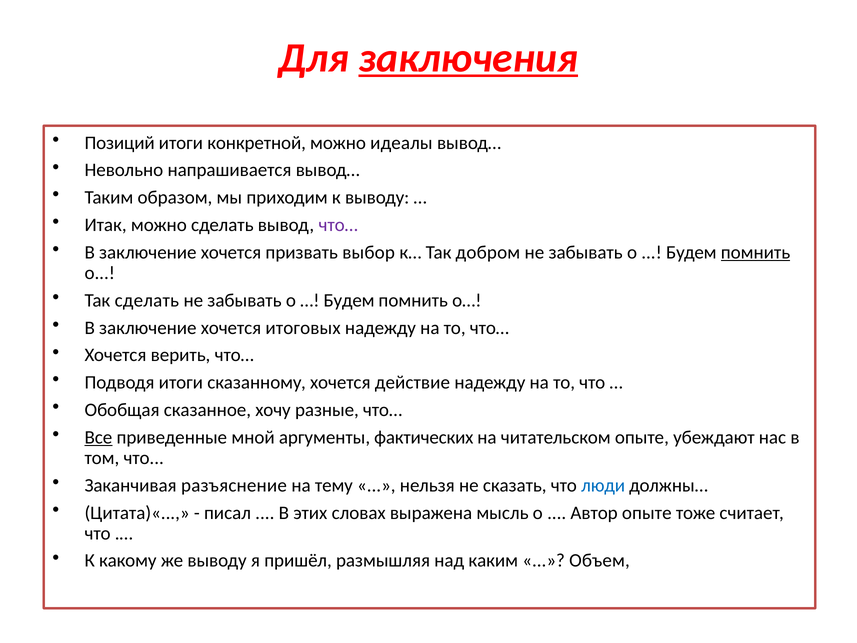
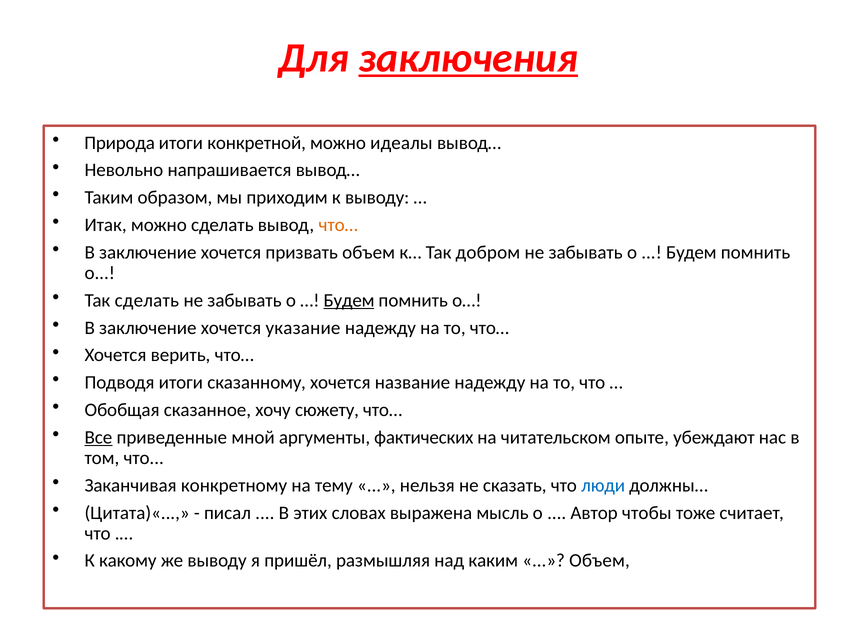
Позиций: Позиций -> Природа (120, 143)
что… colour: purple -> orange (338, 225)
призвать выбор: выбор -> объем (369, 252)
помнить underline: present -> none (756, 252)
Будем underline: none -> present (349, 300)
итоговых: итоговых -> указание (303, 328)
действие: действие -> название (412, 382)
разные: разные -> сюжету (327, 410)
разъяснение: разъяснение -> конкретному (234, 485)
Автор опыте: опыте -> чтобы (647, 513)
